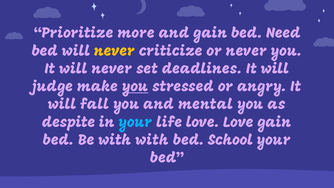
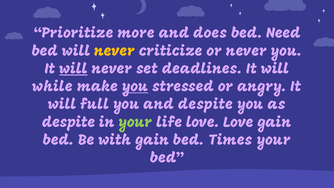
and gain: gain -> does (210, 33)
will underline: none -> present (74, 69)
judge: judge -> while (53, 86)
fall: fall -> full (95, 104)
and mental: mental -> despite (206, 104)
your colour: light blue -> light green (136, 122)
with with: with -> gain (152, 140)
School: School -> Times (230, 140)
